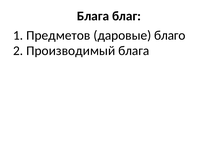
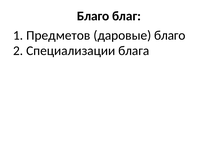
Блага: Блага -> Благо (93, 16)
Производимый: Производимый -> Специализации (71, 51)
